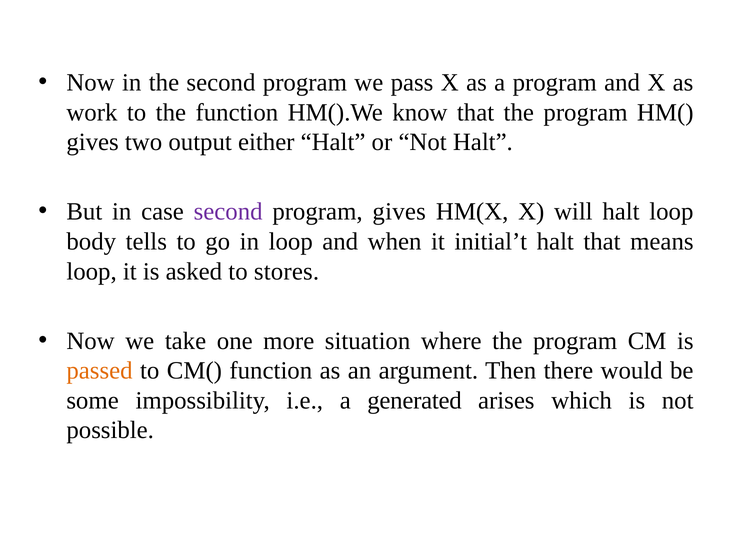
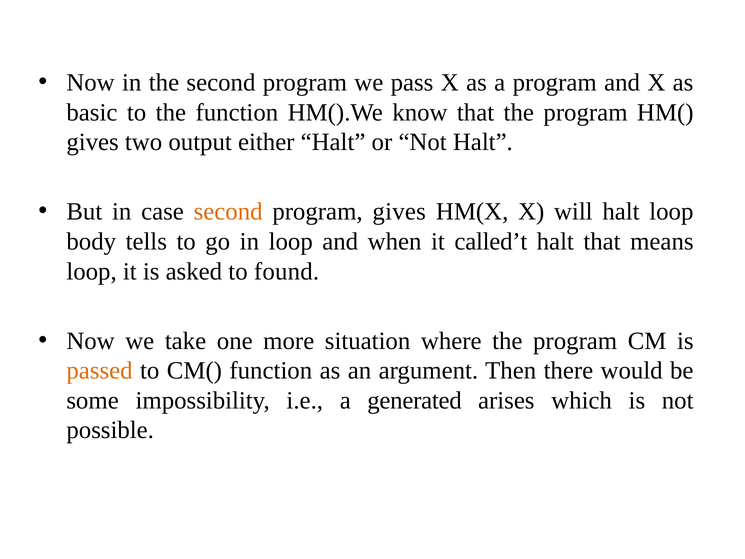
work: work -> basic (92, 112)
second colour: purple -> orange (228, 212)
initial’t: initial’t -> called’t (491, 241)
stores: stores -> found (287, 271)
